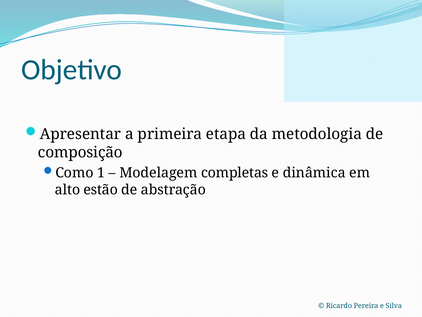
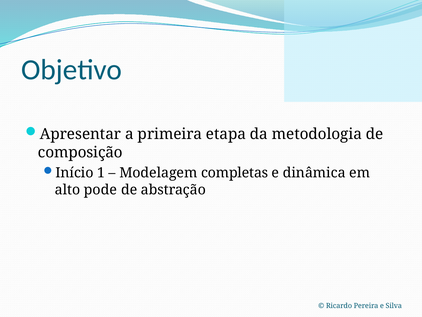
Como: Como -> Início (74, 173)
estão: estão -> pode (100, 189)
